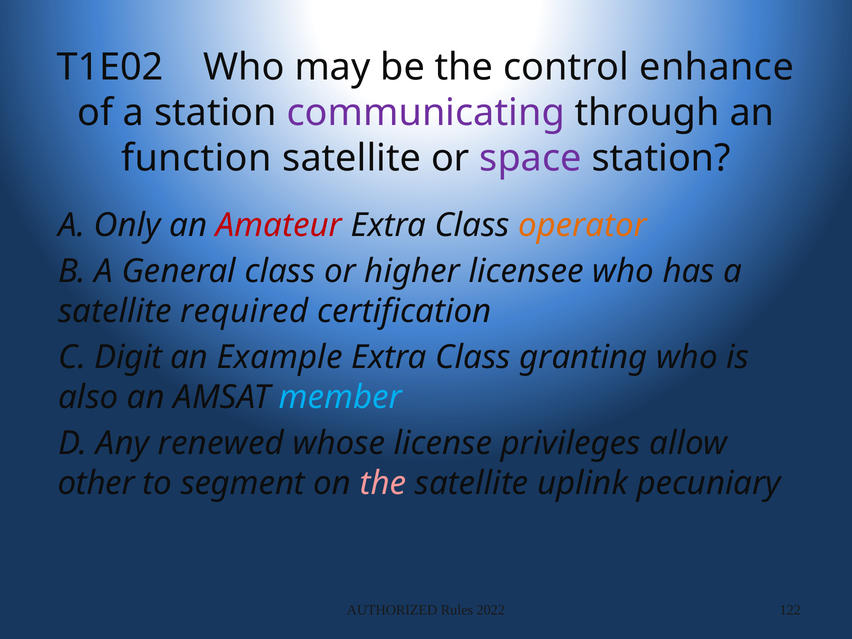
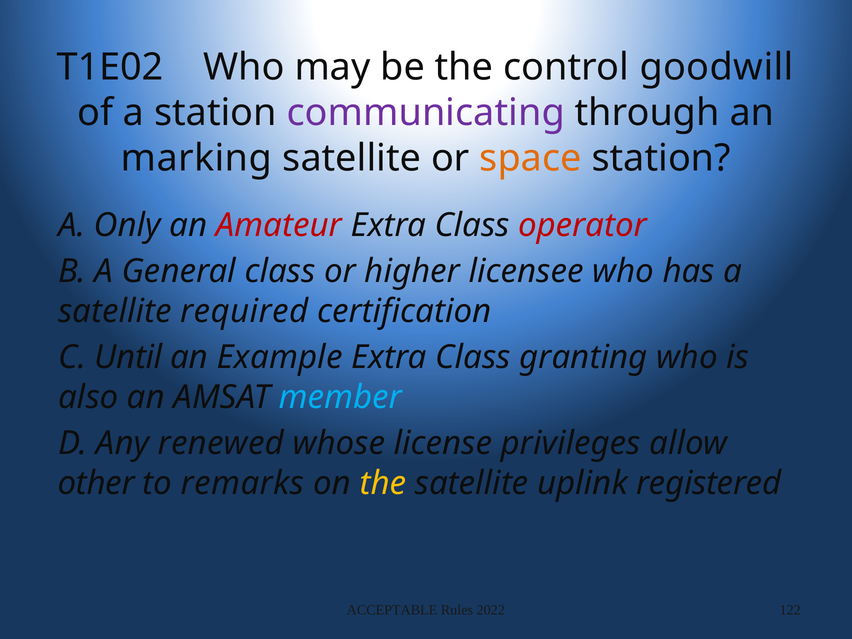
enhance: enhance -> goodwill (717, 67)
function: function -> marking (196, 158)
space colour: purple -> orange (531, 158)
operator colour: orange -> red (583, 225)
Digit: Digit -> Until (128, 358)
segment: segment -> remarks (243, 483)
the colour: pink -> yellow (383, 483)
pecuniary: pecuniary -> registered (709, 483)
AUTHORIZED: AUTHORIZED -> ACCEPTABLE (392, 610)
